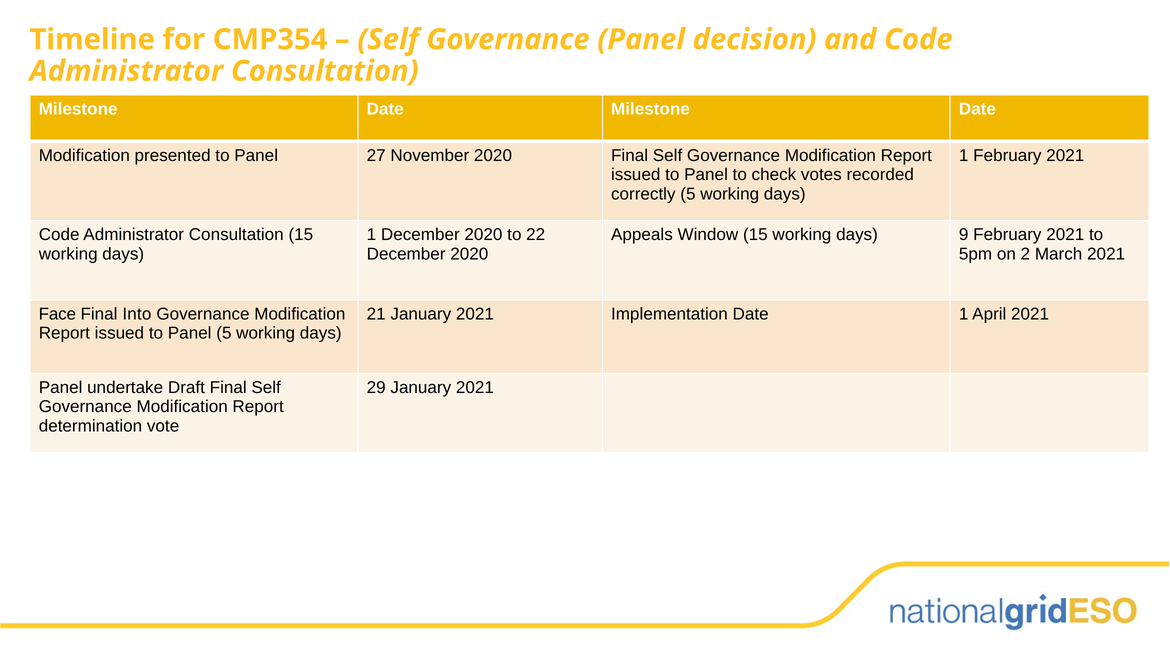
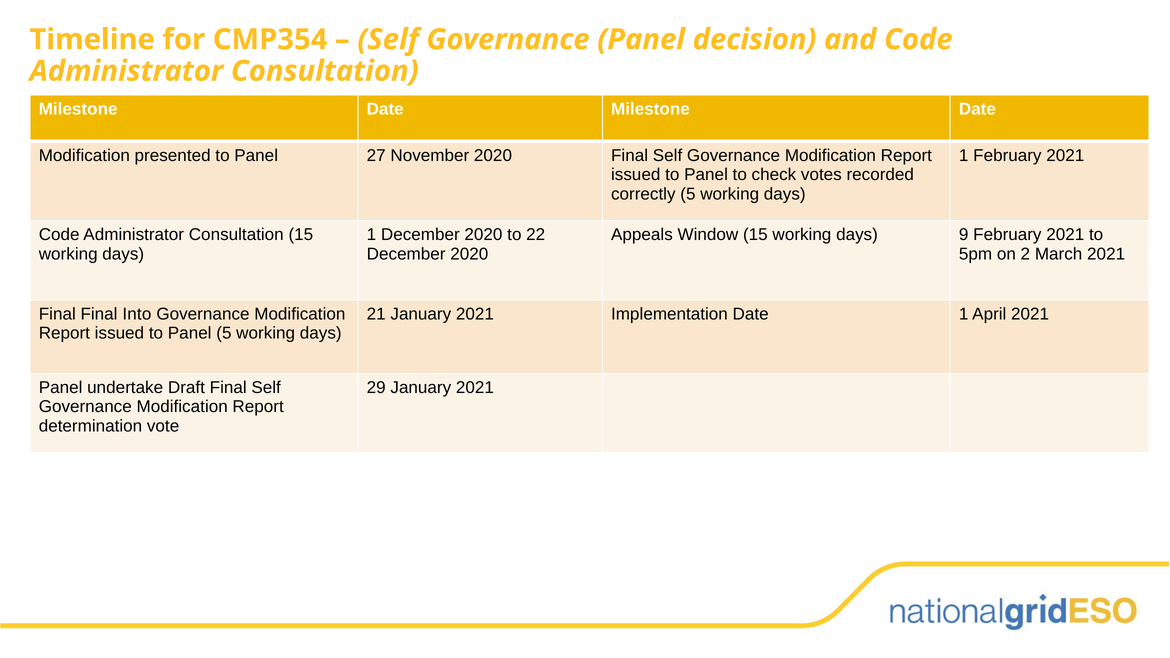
Face: Face -> Final (57, 314)
